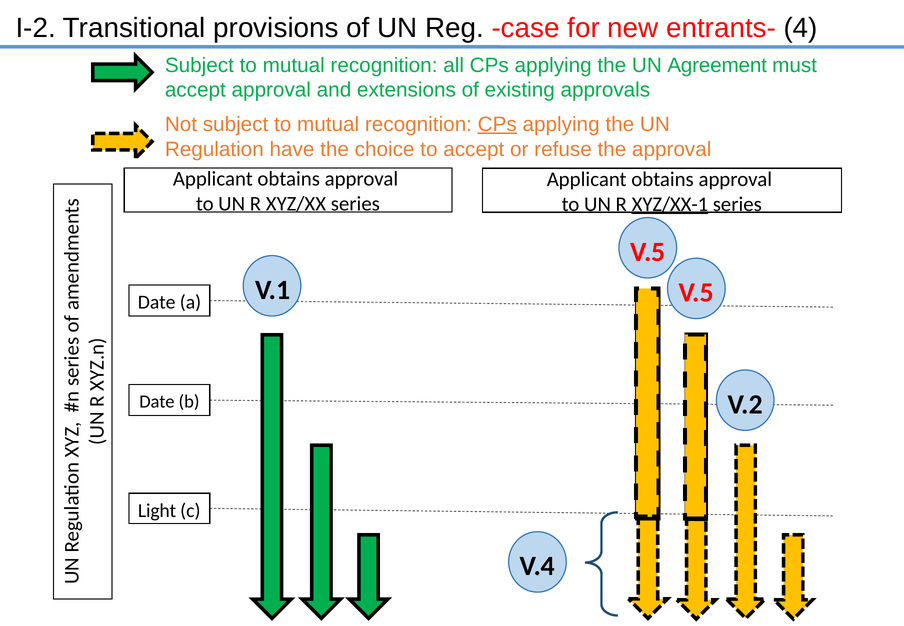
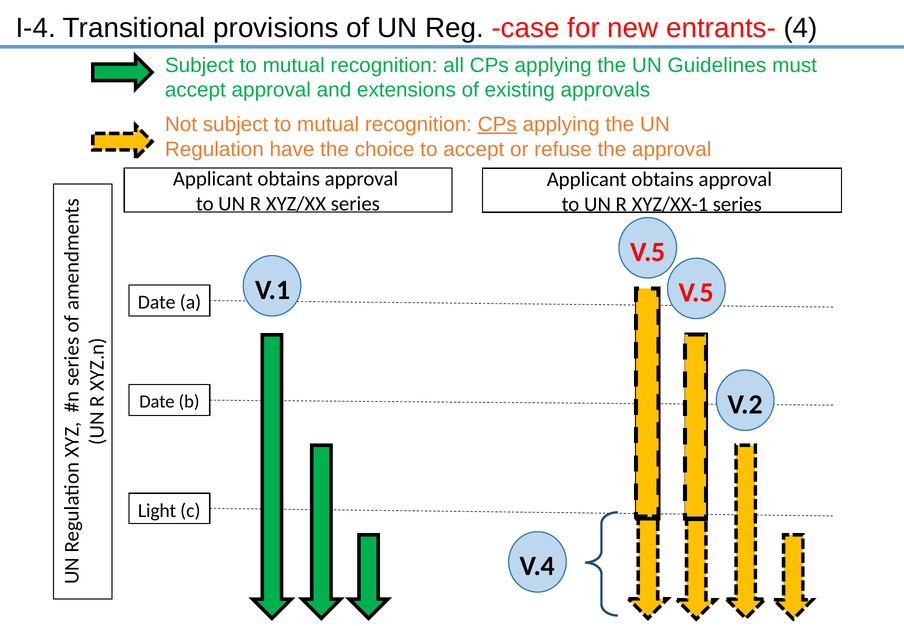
I-2: I-2 -> I-4 (36, 28)
Agreement: Agreement -> Guidelines (717, 65)
XYZ/XX-1 underline: present -> none (670, 204)
